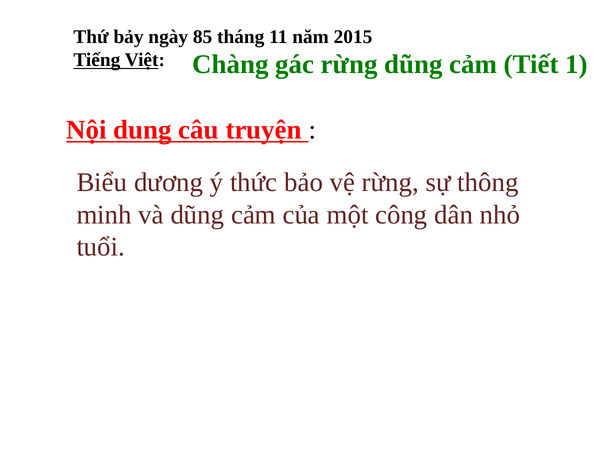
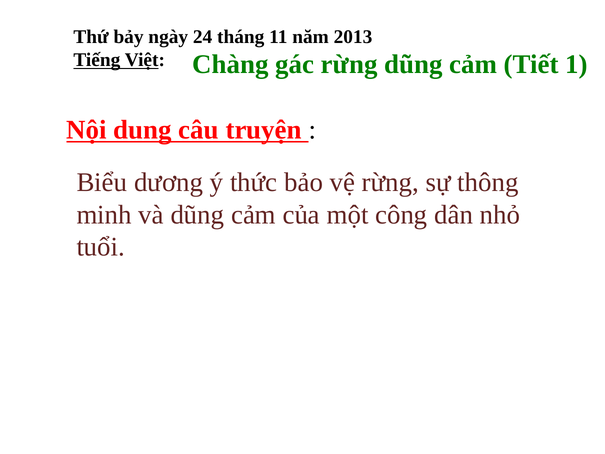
85: 85 -> 24 (203, 37)
2015: 2015 -> 2013 (353, 37)
